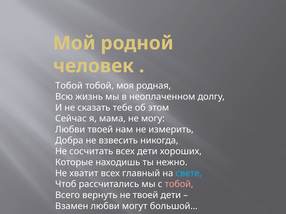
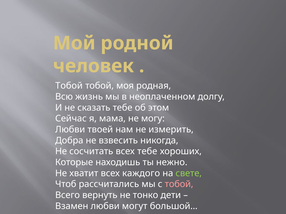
всех дети: дети -> тебе (147, 152)
главный: главный -> каждого (141, 174)
свете colour: light blue -> light green (189, 174)
не твоей: твоей -> тонко (146, 196)
